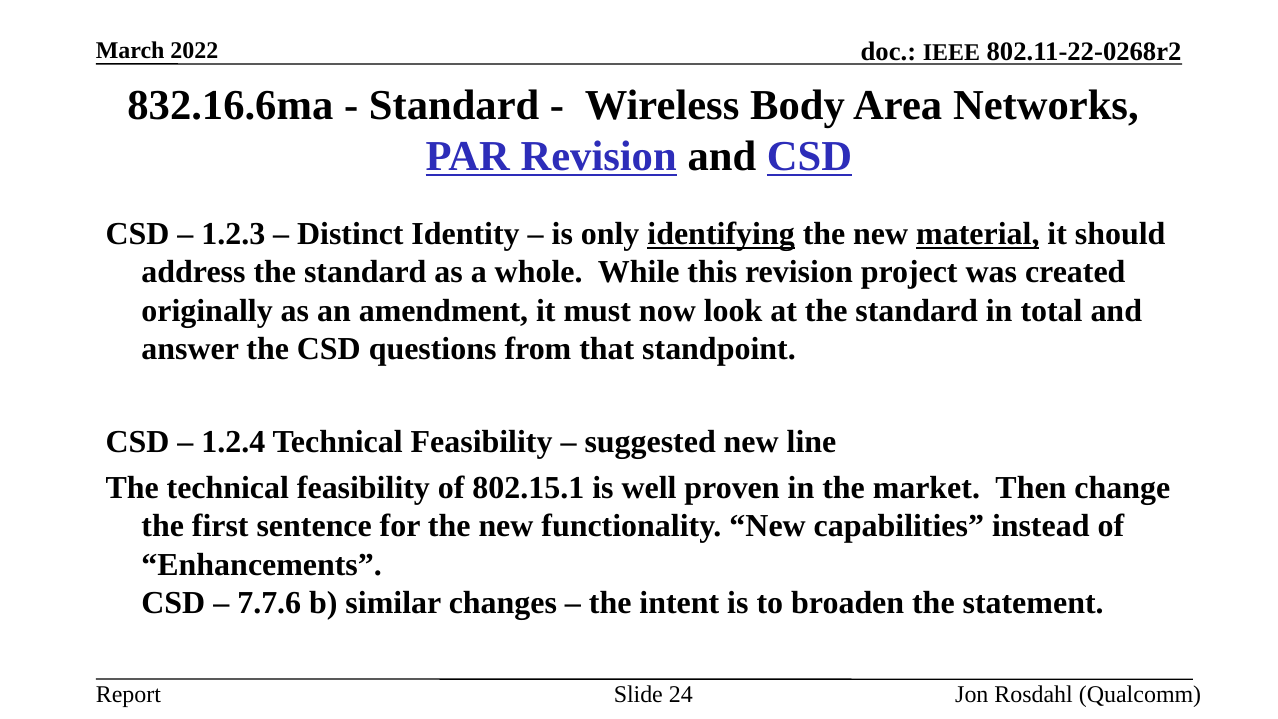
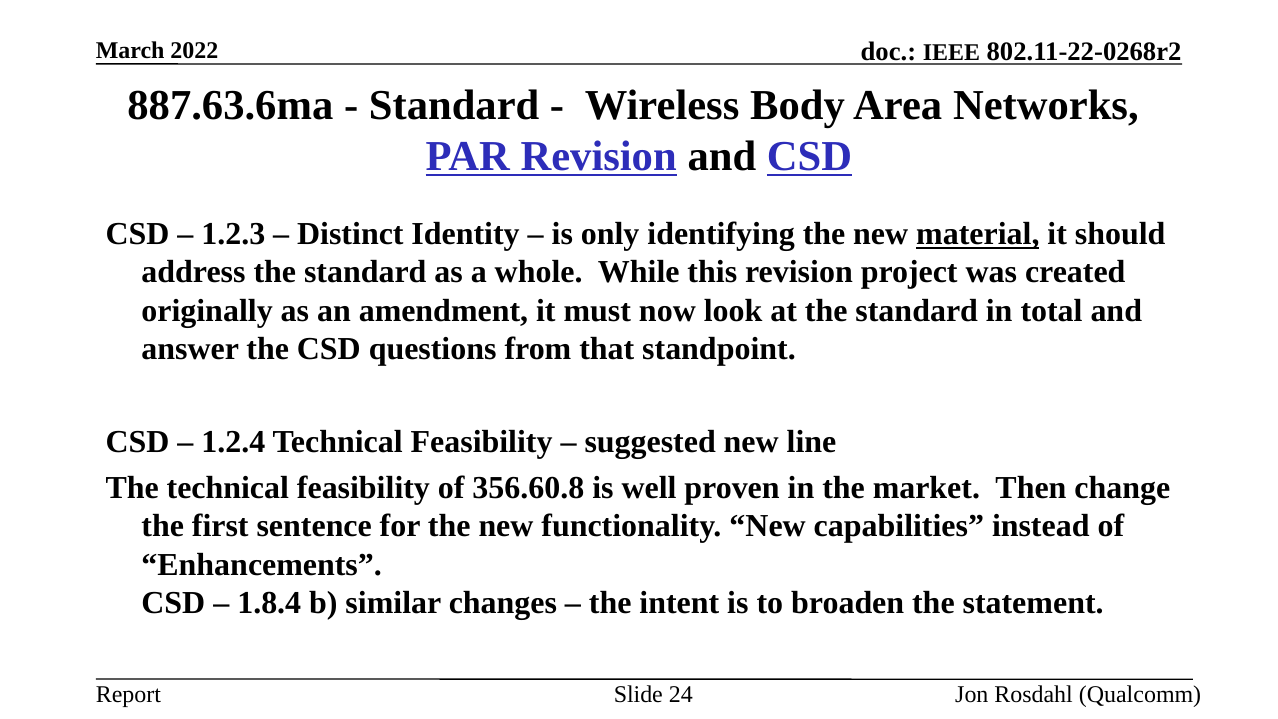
832.16.6ma: 832.16.6ma -> 887.63.6ma (230, 105)
identifying underline: present -> none (721, 234)
802.15.1: 802.15.1 -> 356.60.8 (528, 488)
7.7.6: 7.7.6 -> 1.8.4 (269, 603)
